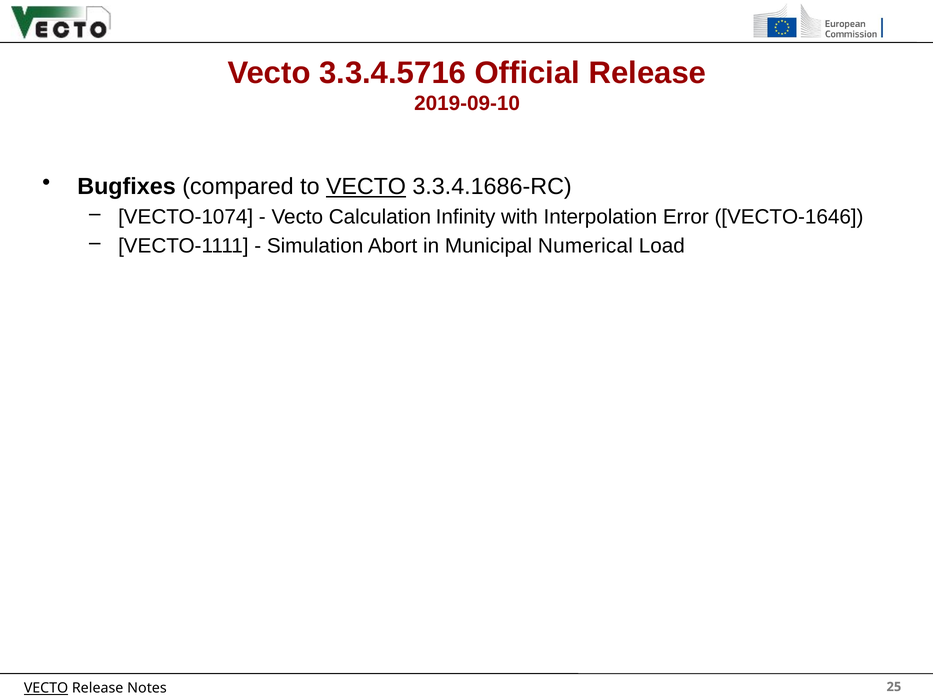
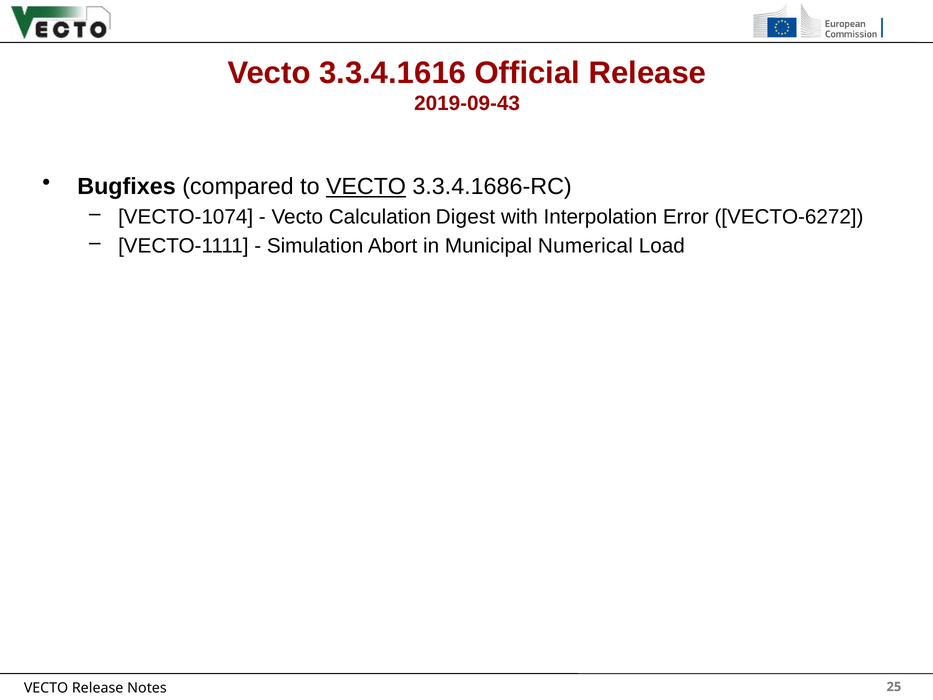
3.3.4.5716: 3.3.4.5716 -> 3.3.4.1616 (393, 73)
2019-09-10: 2019-09-10 -> 2019-09-43 (467, 103)
Infinity: Infinity -> Digest (465, 217)
VECTO-1646: VECTO-1646 -> VECTO-6272 (789, 217)
VECTO underline: present -> none (46, 688)
